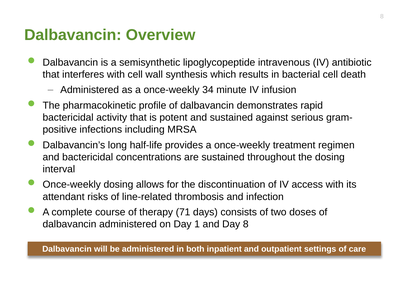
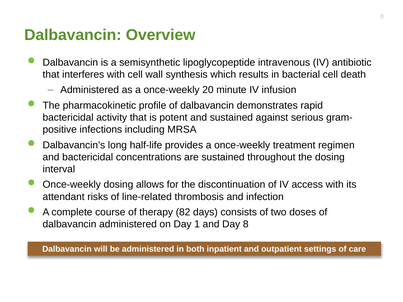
34: 34 -> 20 (208, 90)
71: 71 -> 82 (183, 212)
